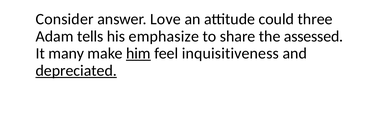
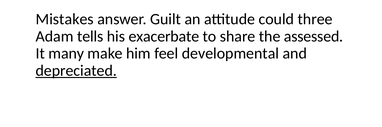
Consider: Consider -> Mistakes (65, 19)
Love: Love -> Guilt (166, 19)
emphasize: emphasize -> exacerbate (164, 36)
him underline: present -> none (138, 54)
inquisitiveness: inquisitiveness -> developmental (230, 54)
